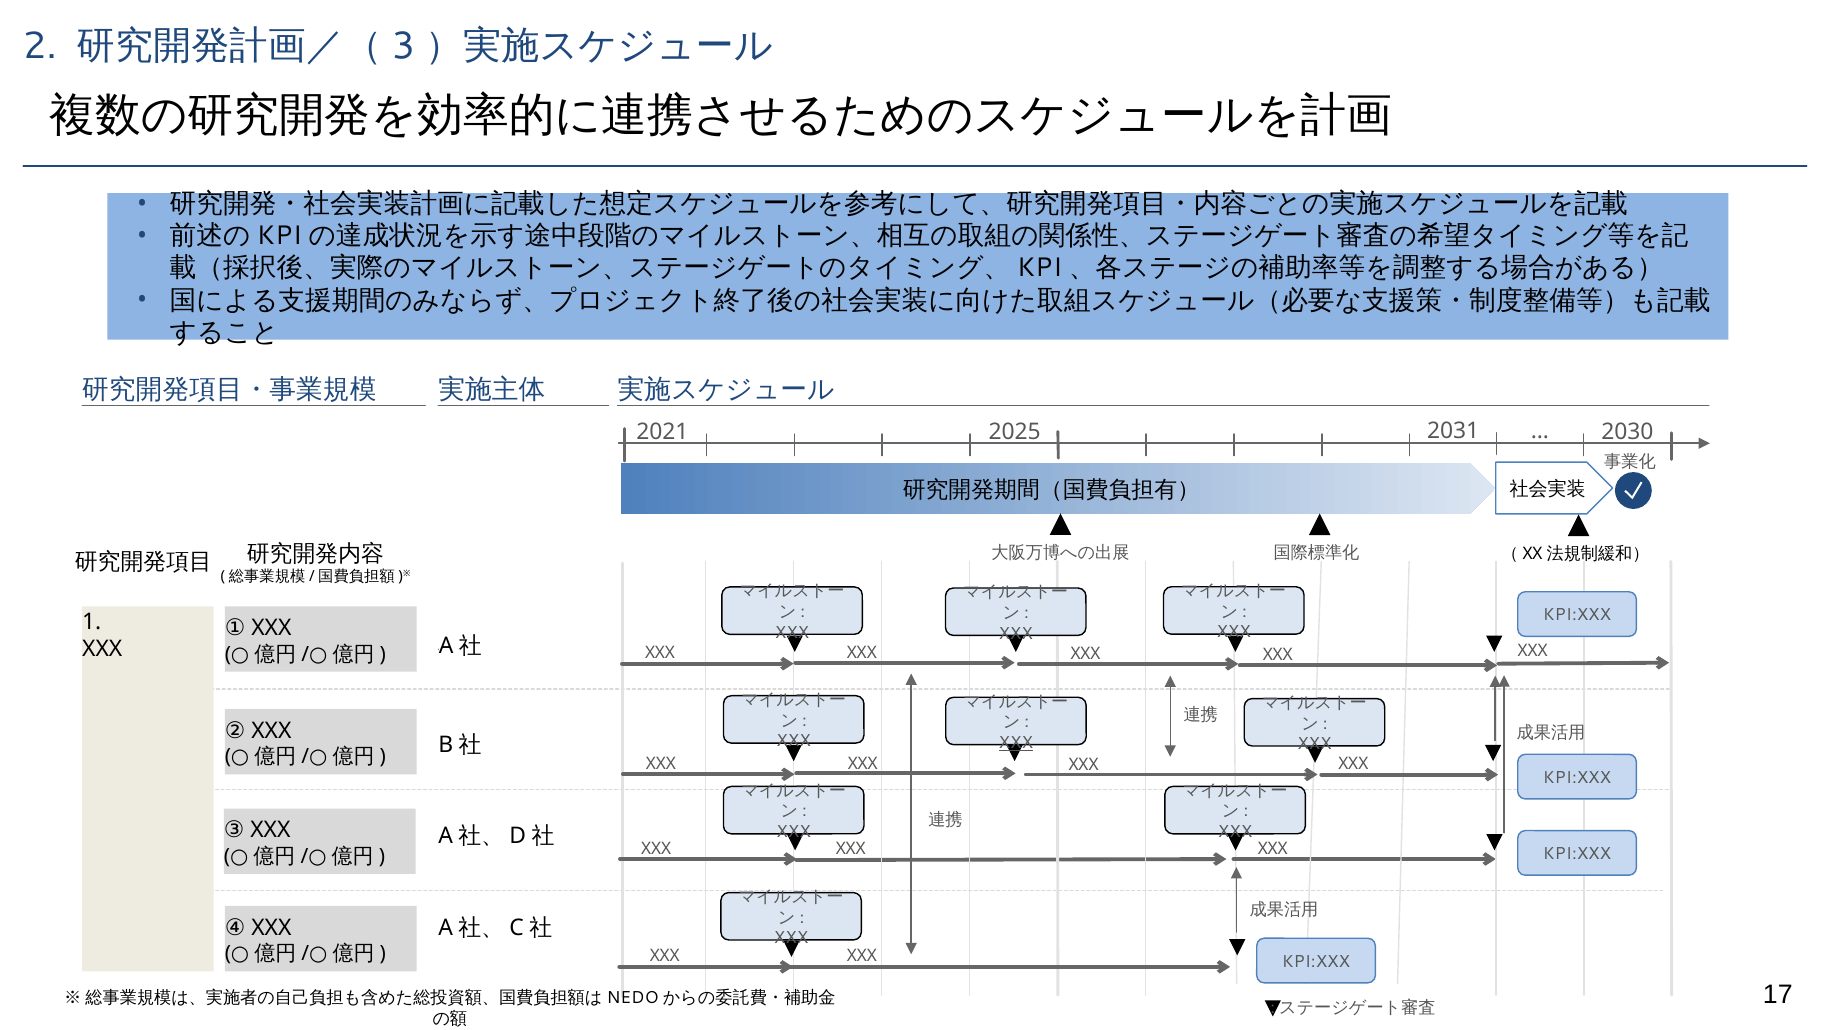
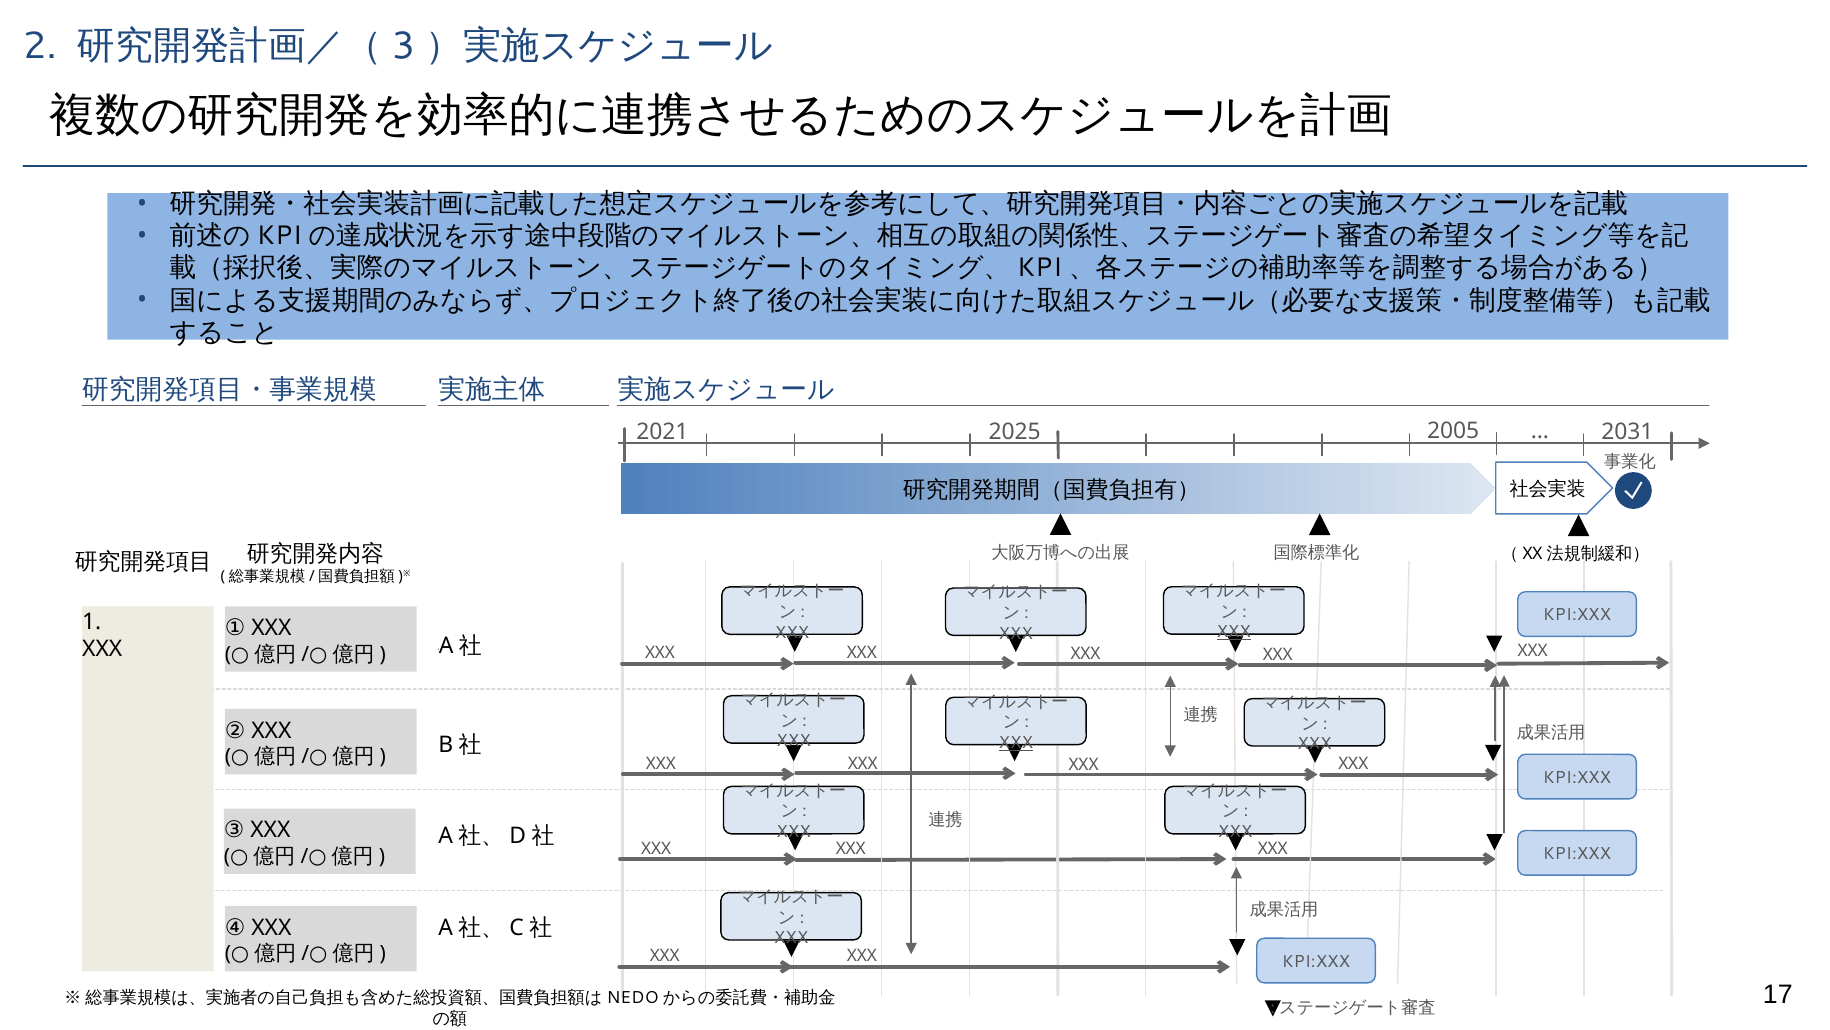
2031: 2031 -> 2005 (1453, 431)
2030: 2030 -> 2031 (1627, 432)
XXX underline: none -> present (1234, 632)
